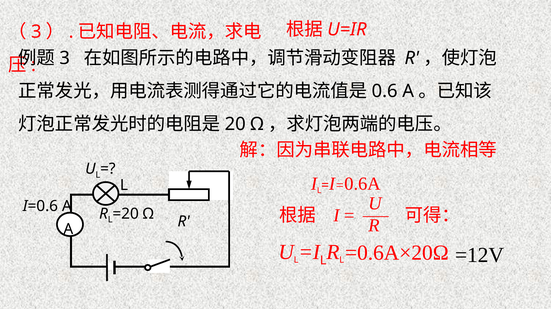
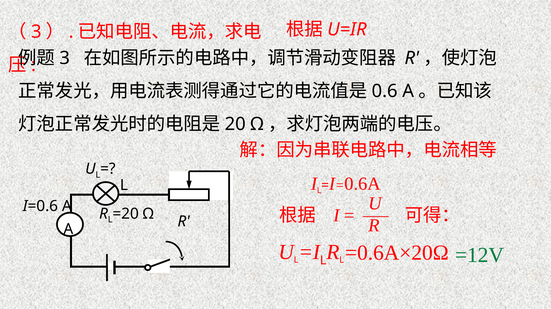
=12V colour: black -> green (479, 255)
